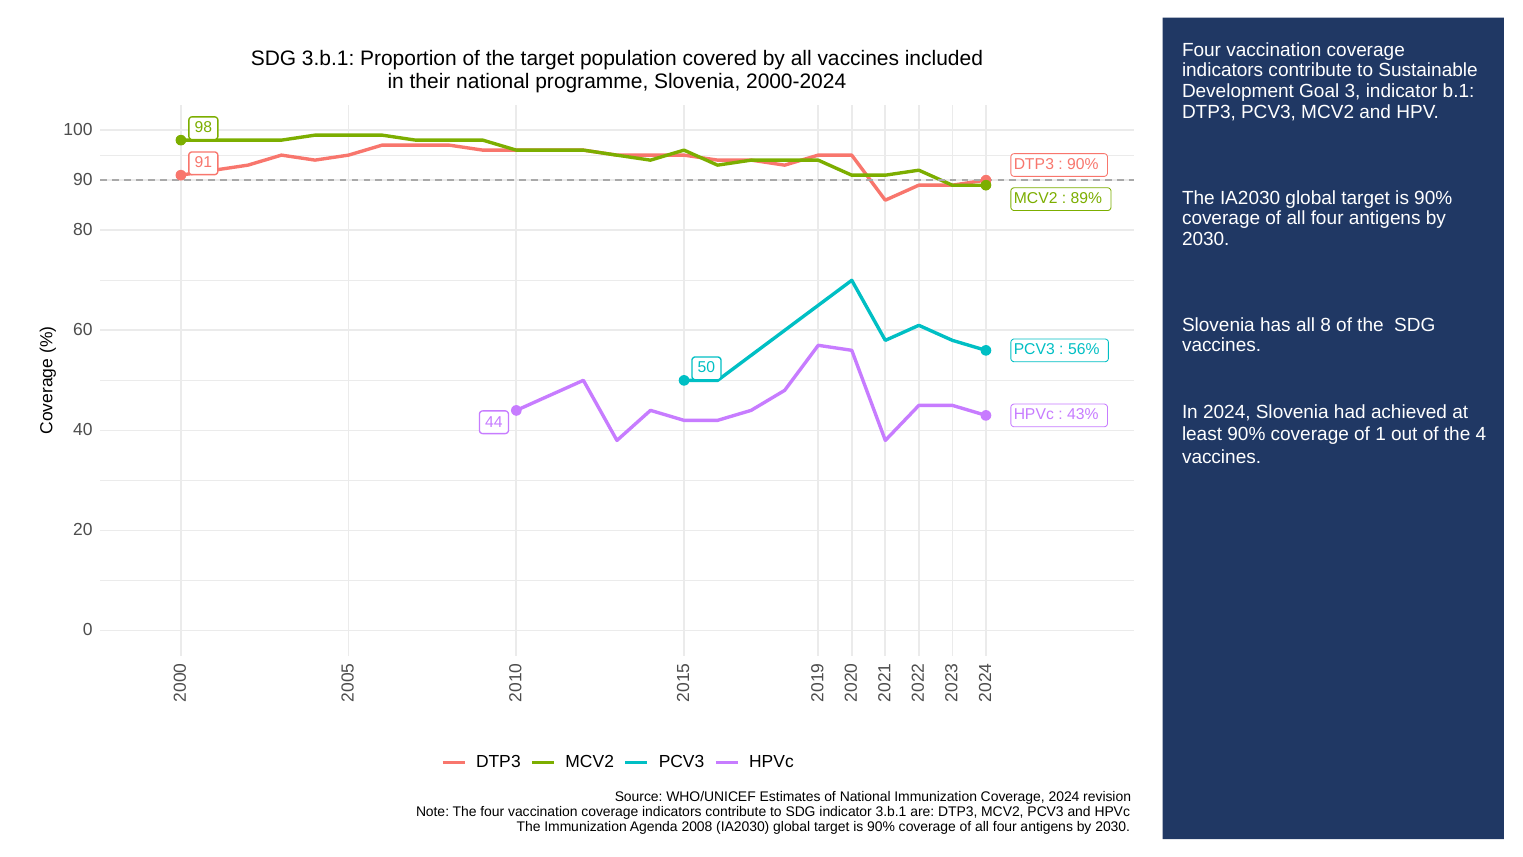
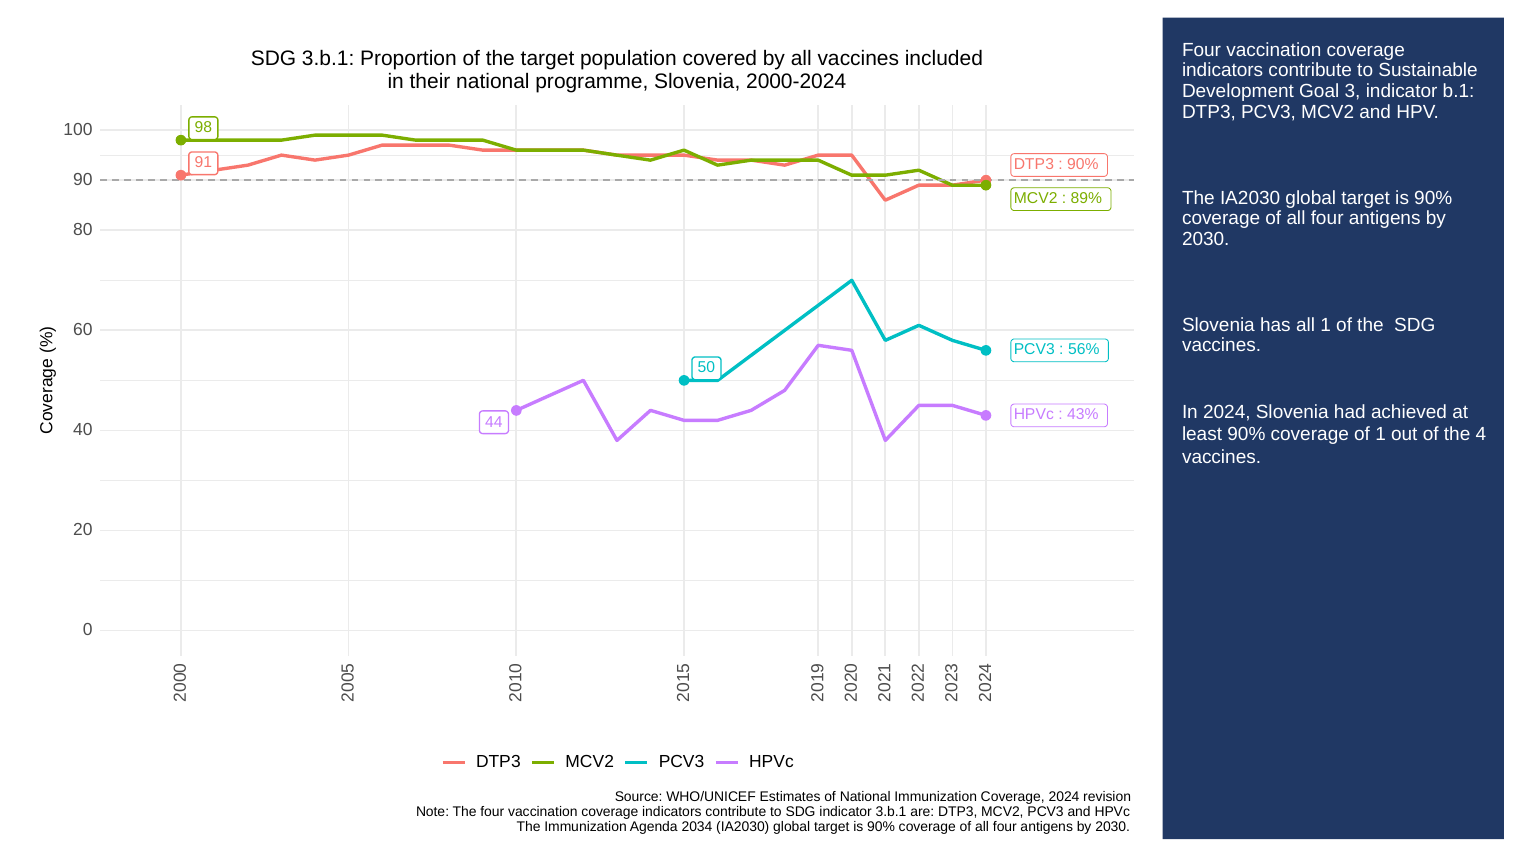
all 8: 8 -> 1 (1326, 325)
2008: 2008 -> 2034 (697, 827)
